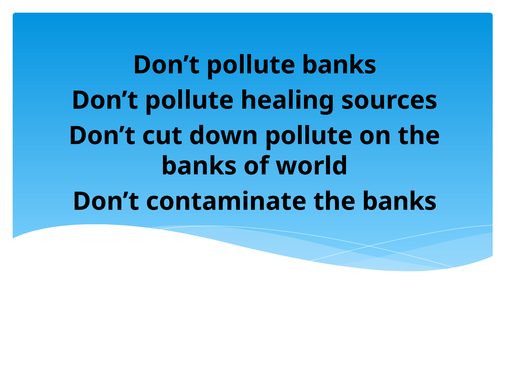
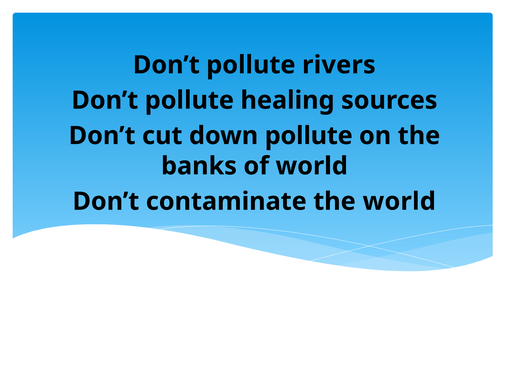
pollute banks: banks -> rivers (339, 65)
contaminate the banks: banks -> world (399, 201)
